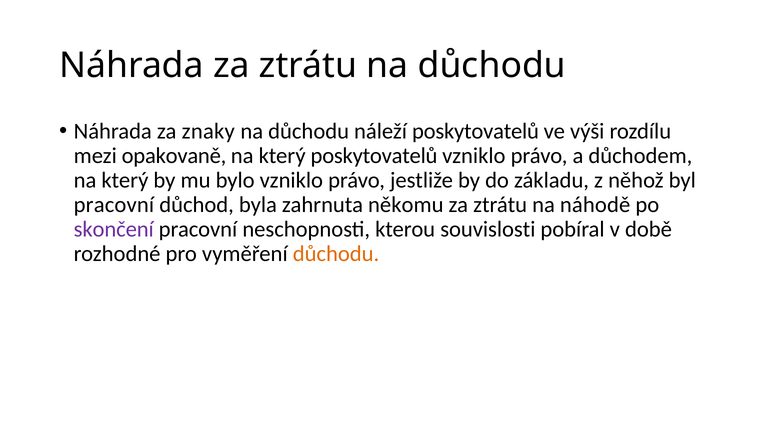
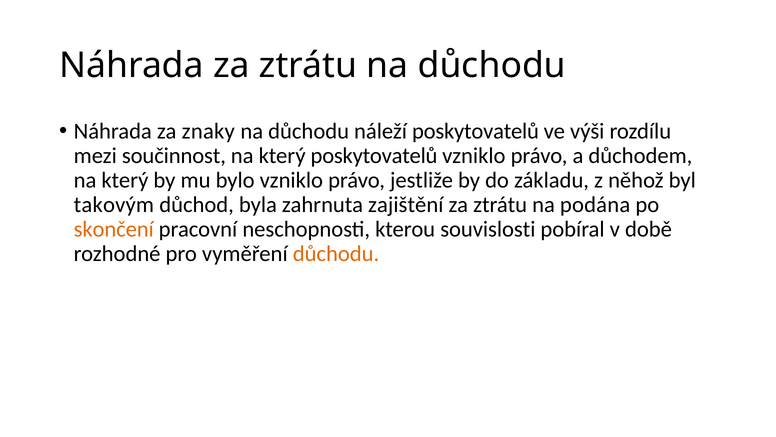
opakovaně: opakovaně -> součinnost (174, 156)
pracovní: pracovní -> takovým (114, 205)
někomu: někomu -> zajištění (406, 205)
náhodě: náhodě -> podána (595, 205)
skončení colour: purple -> orange (114, 229)
